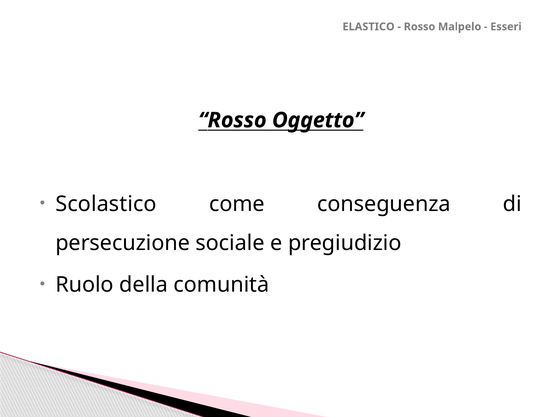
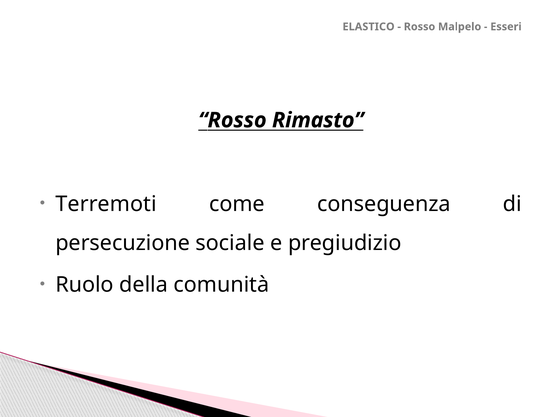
Oggetto: Oggetto -> Rimasto (318, 120)
Scolastico: Scolastico -> Terremoti (106, 204)
